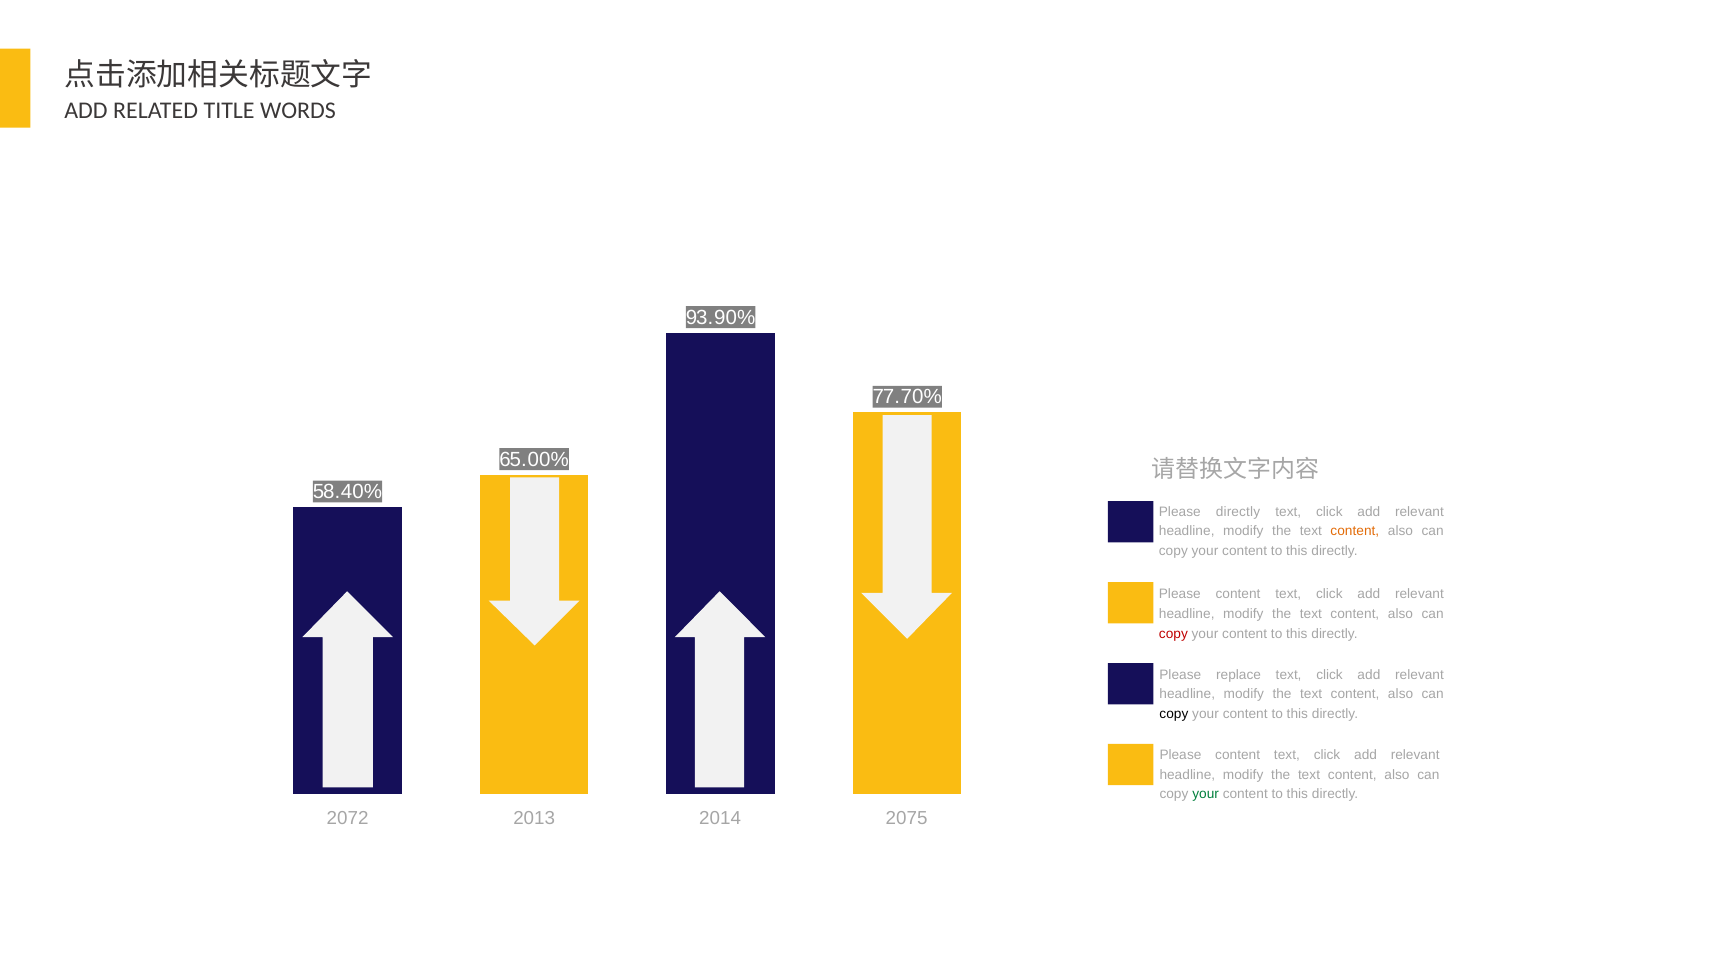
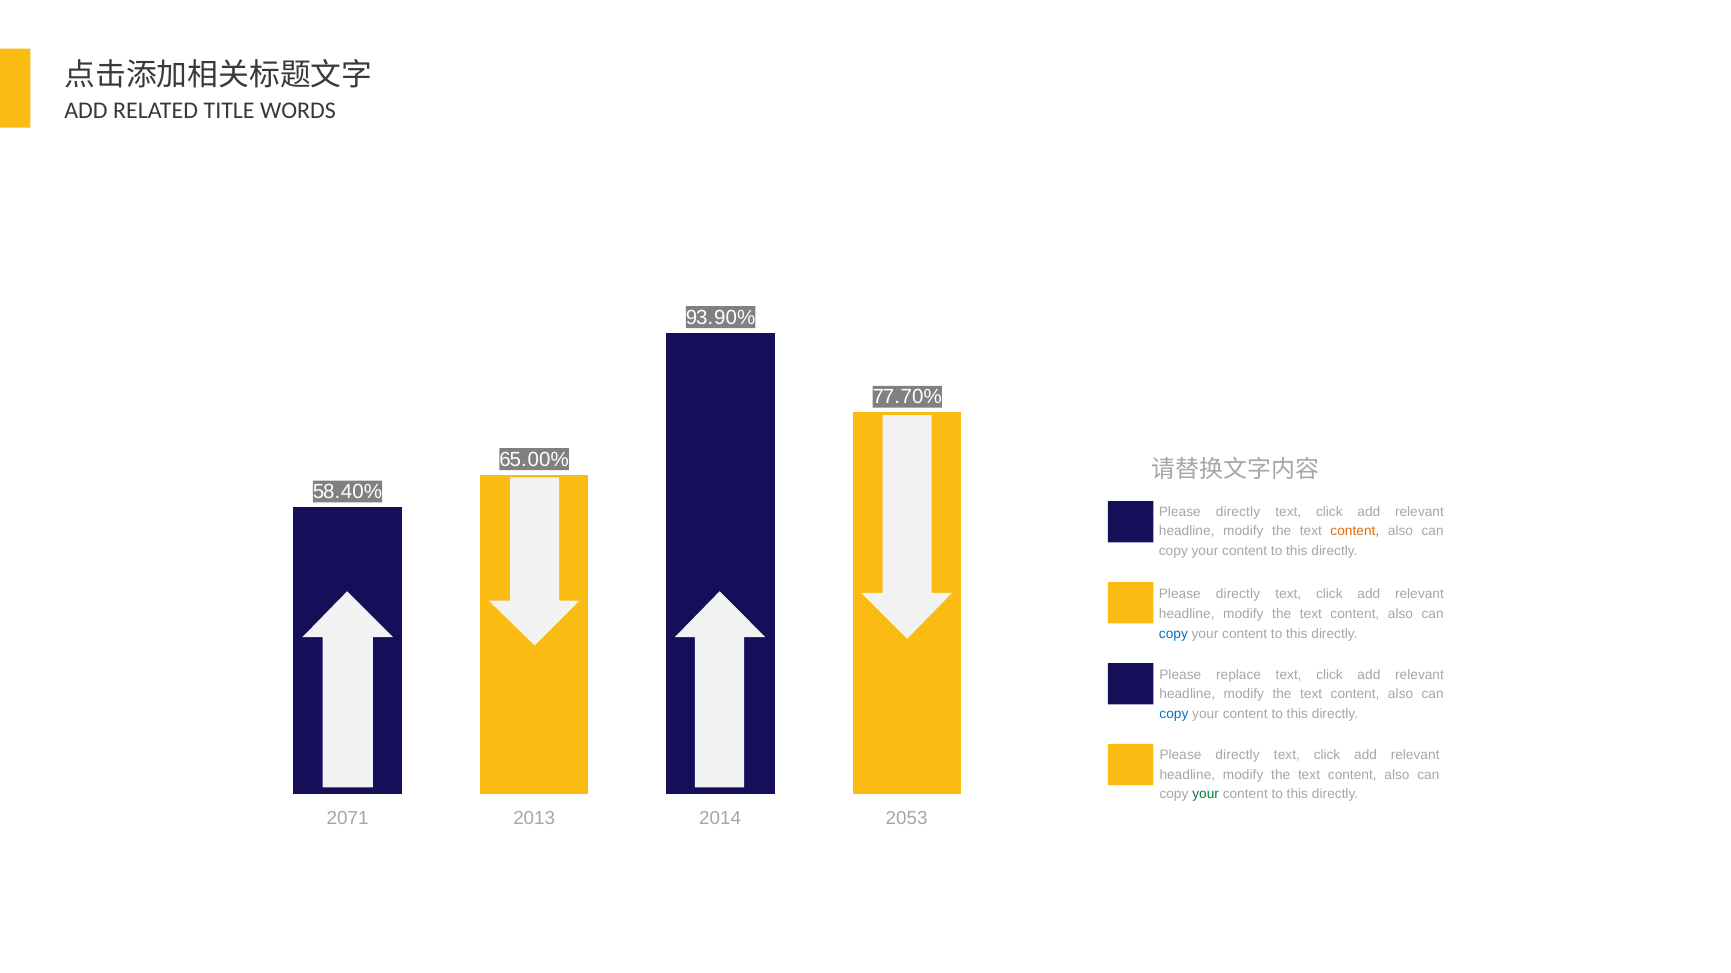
content: content -> directly (1238, 595)
copy colour: red -> blue (1173, 634)
copy colour: black -> blue (1174, 714)
content: content -> directly (1238, 756)
2072: 2072 -> 2071 (348, 819)
2075: 2075 -> 2053 (907, 819)
